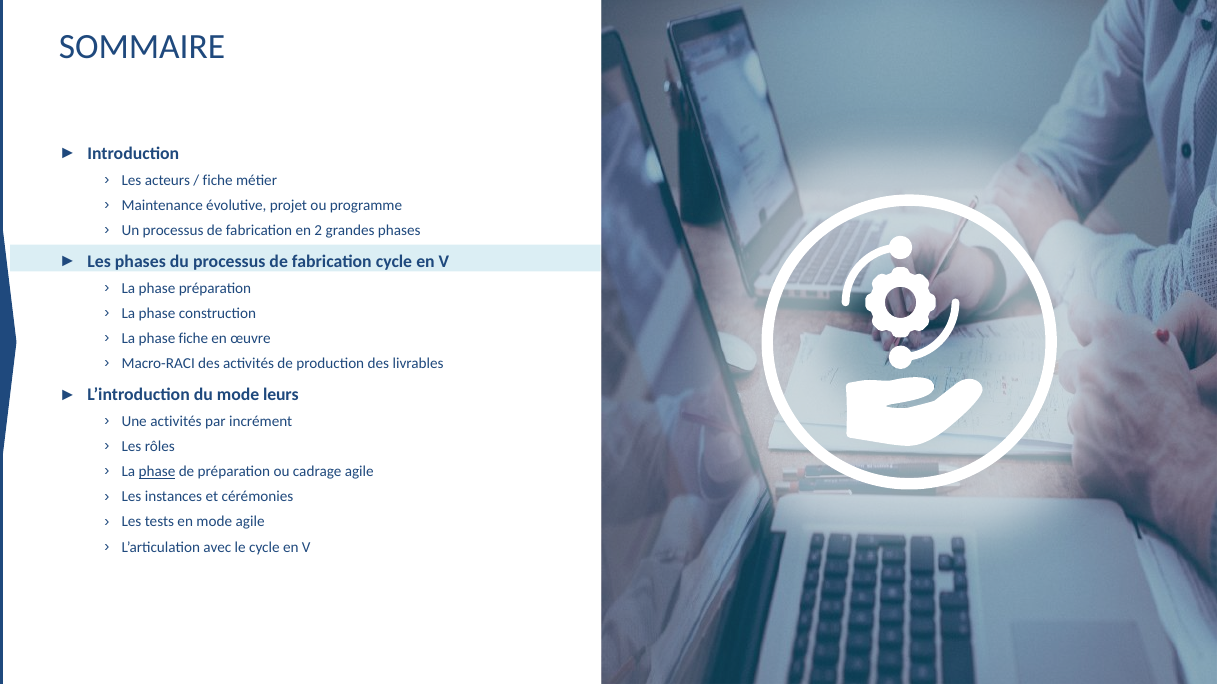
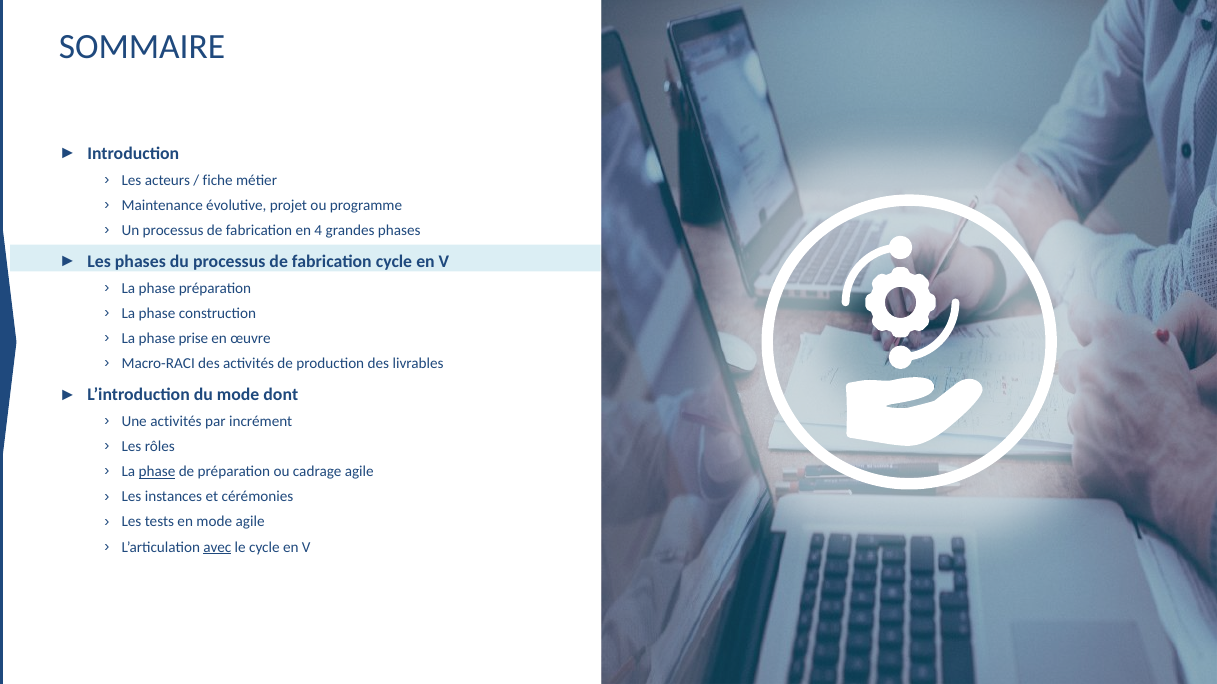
2: 2 -> 4 (318, 231)
phase fiche: fiche -> prise (193, 339)
leurs: leurs -> dont (281, 395)
avec underline: none -> present (217, 547)
